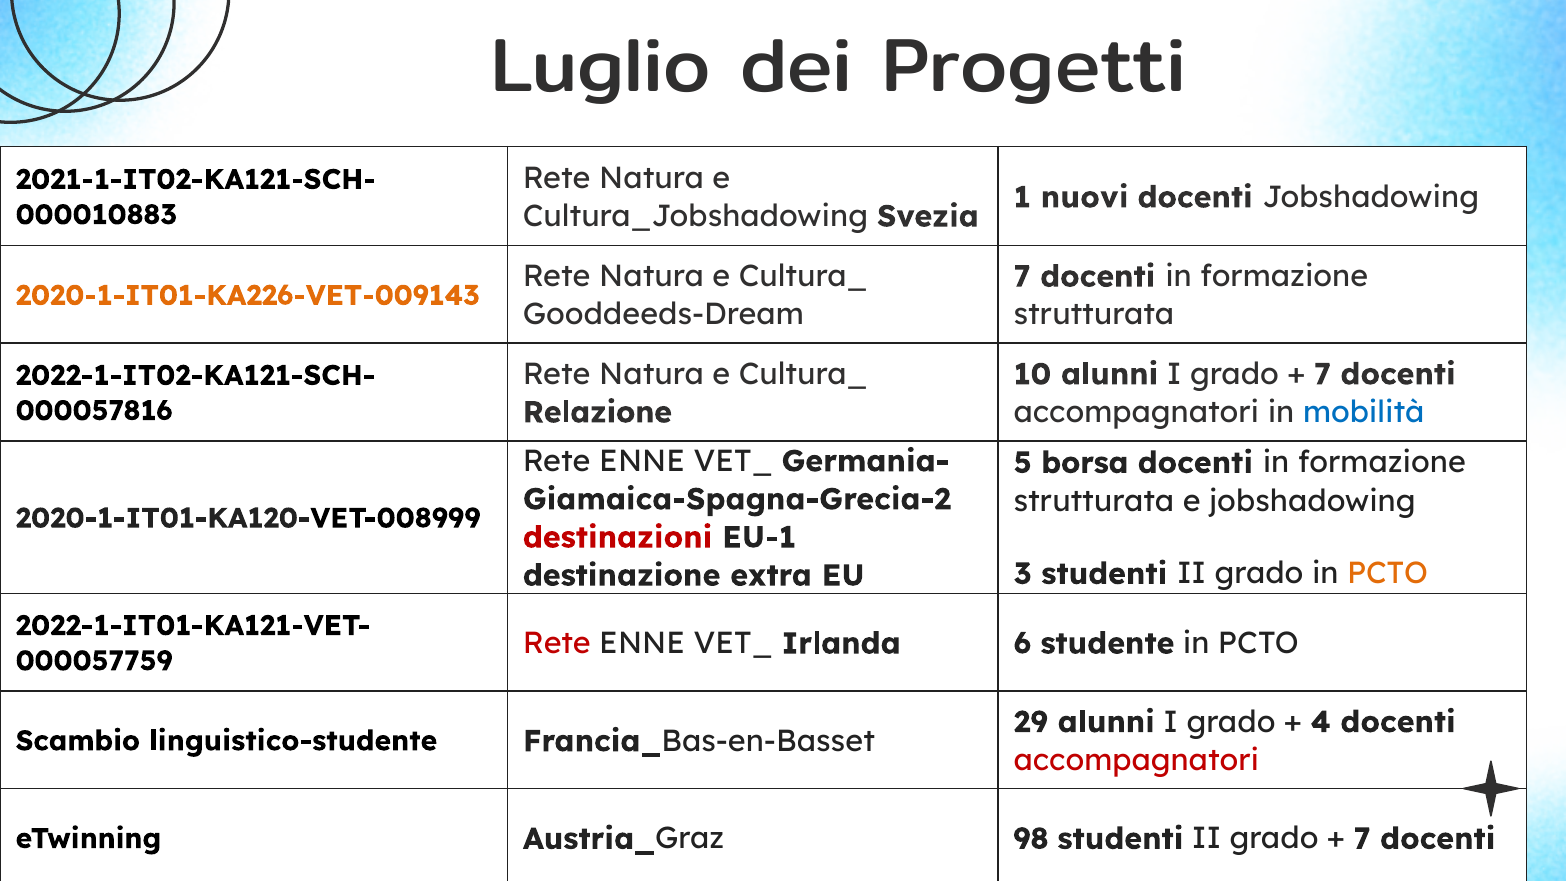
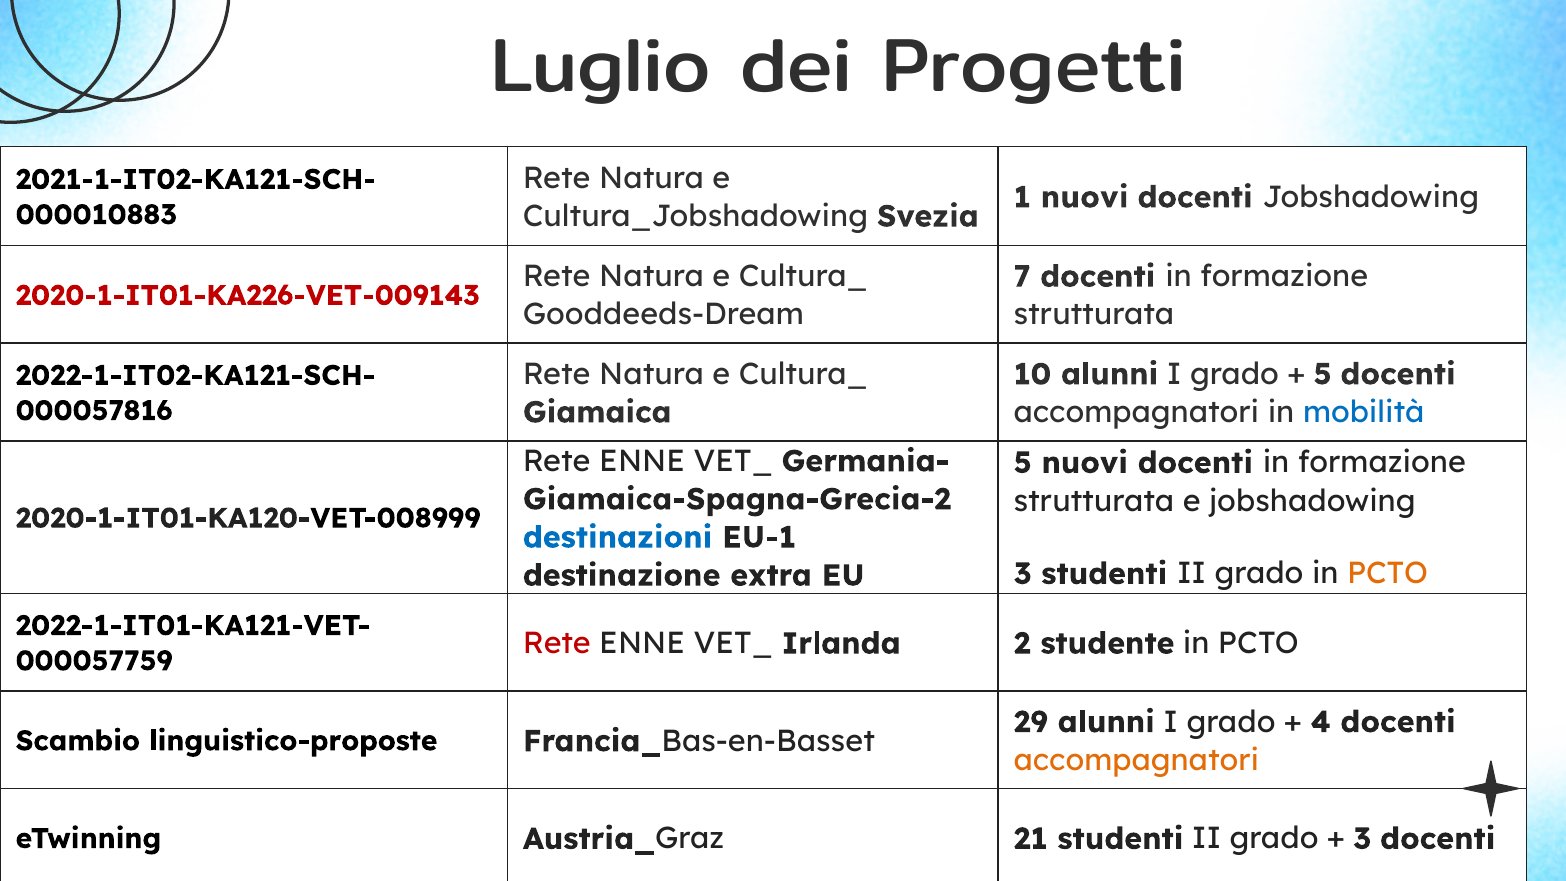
2020-1-IT01-KA226-VET-009143 colour: orange -> red (248, 295)
7: 7 -> 5 (1323, 374)
Relazione: Relazione -> Giamaica (597, 412)
5 borsa: borsa -> nuovi (1085, 463)
destinazioni colour: red -> blue (618, 537)
6: 6 -> 2 (1022, 643)
linguistico-studente: linguistico-studente -> linguistico-proposte (293, 741)
accompagnatori colour: red -> orange (1136, 760)
98: 98 -> 21 (1031, 839)
7: 7 -> 3 (1362, 839)
